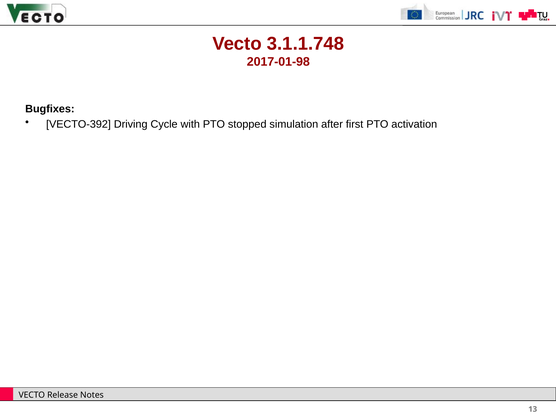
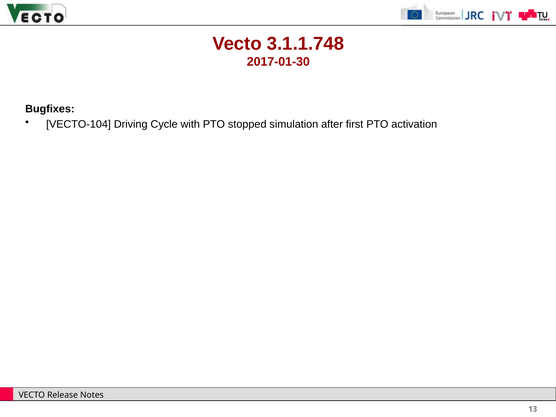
2017-01-98: 2017-01-98 -> 2017-01-30 (278, 62)
VECTO-392: VECTO-392 -> VECTO-104 (78, 124)
